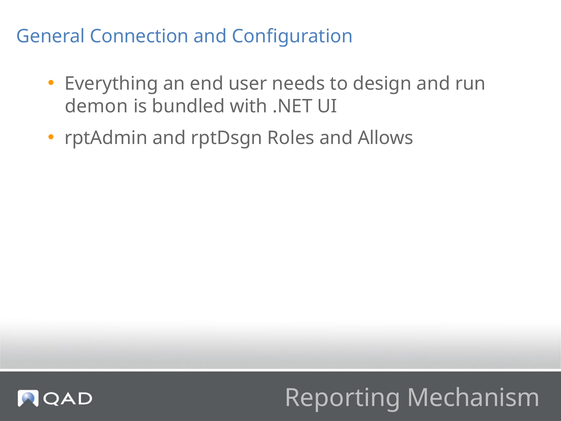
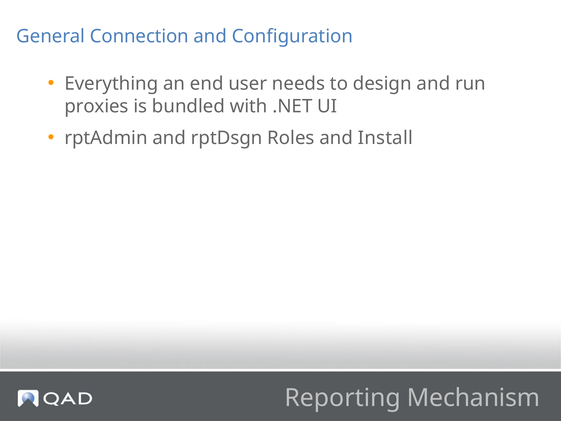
demon: demon -> proxies (96, 106)
Allows: Allows -> Install (385, 138)
